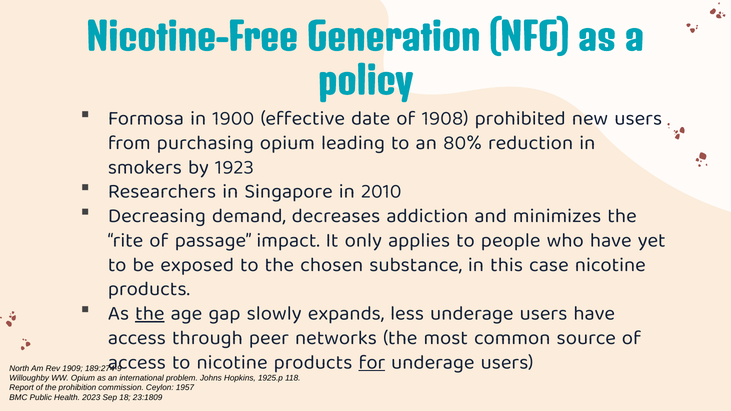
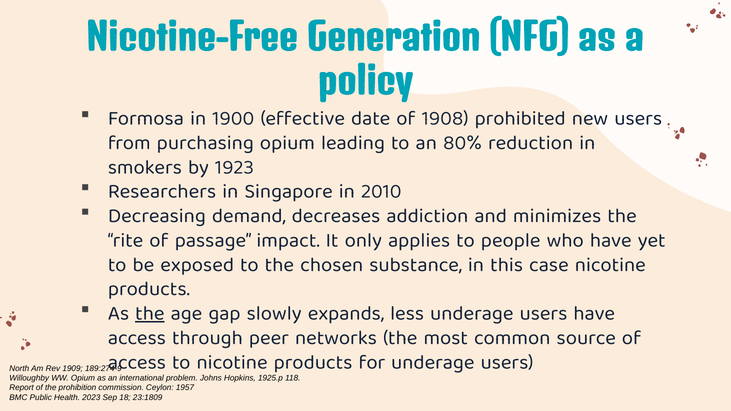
for underline: present -> none (372, 362)
